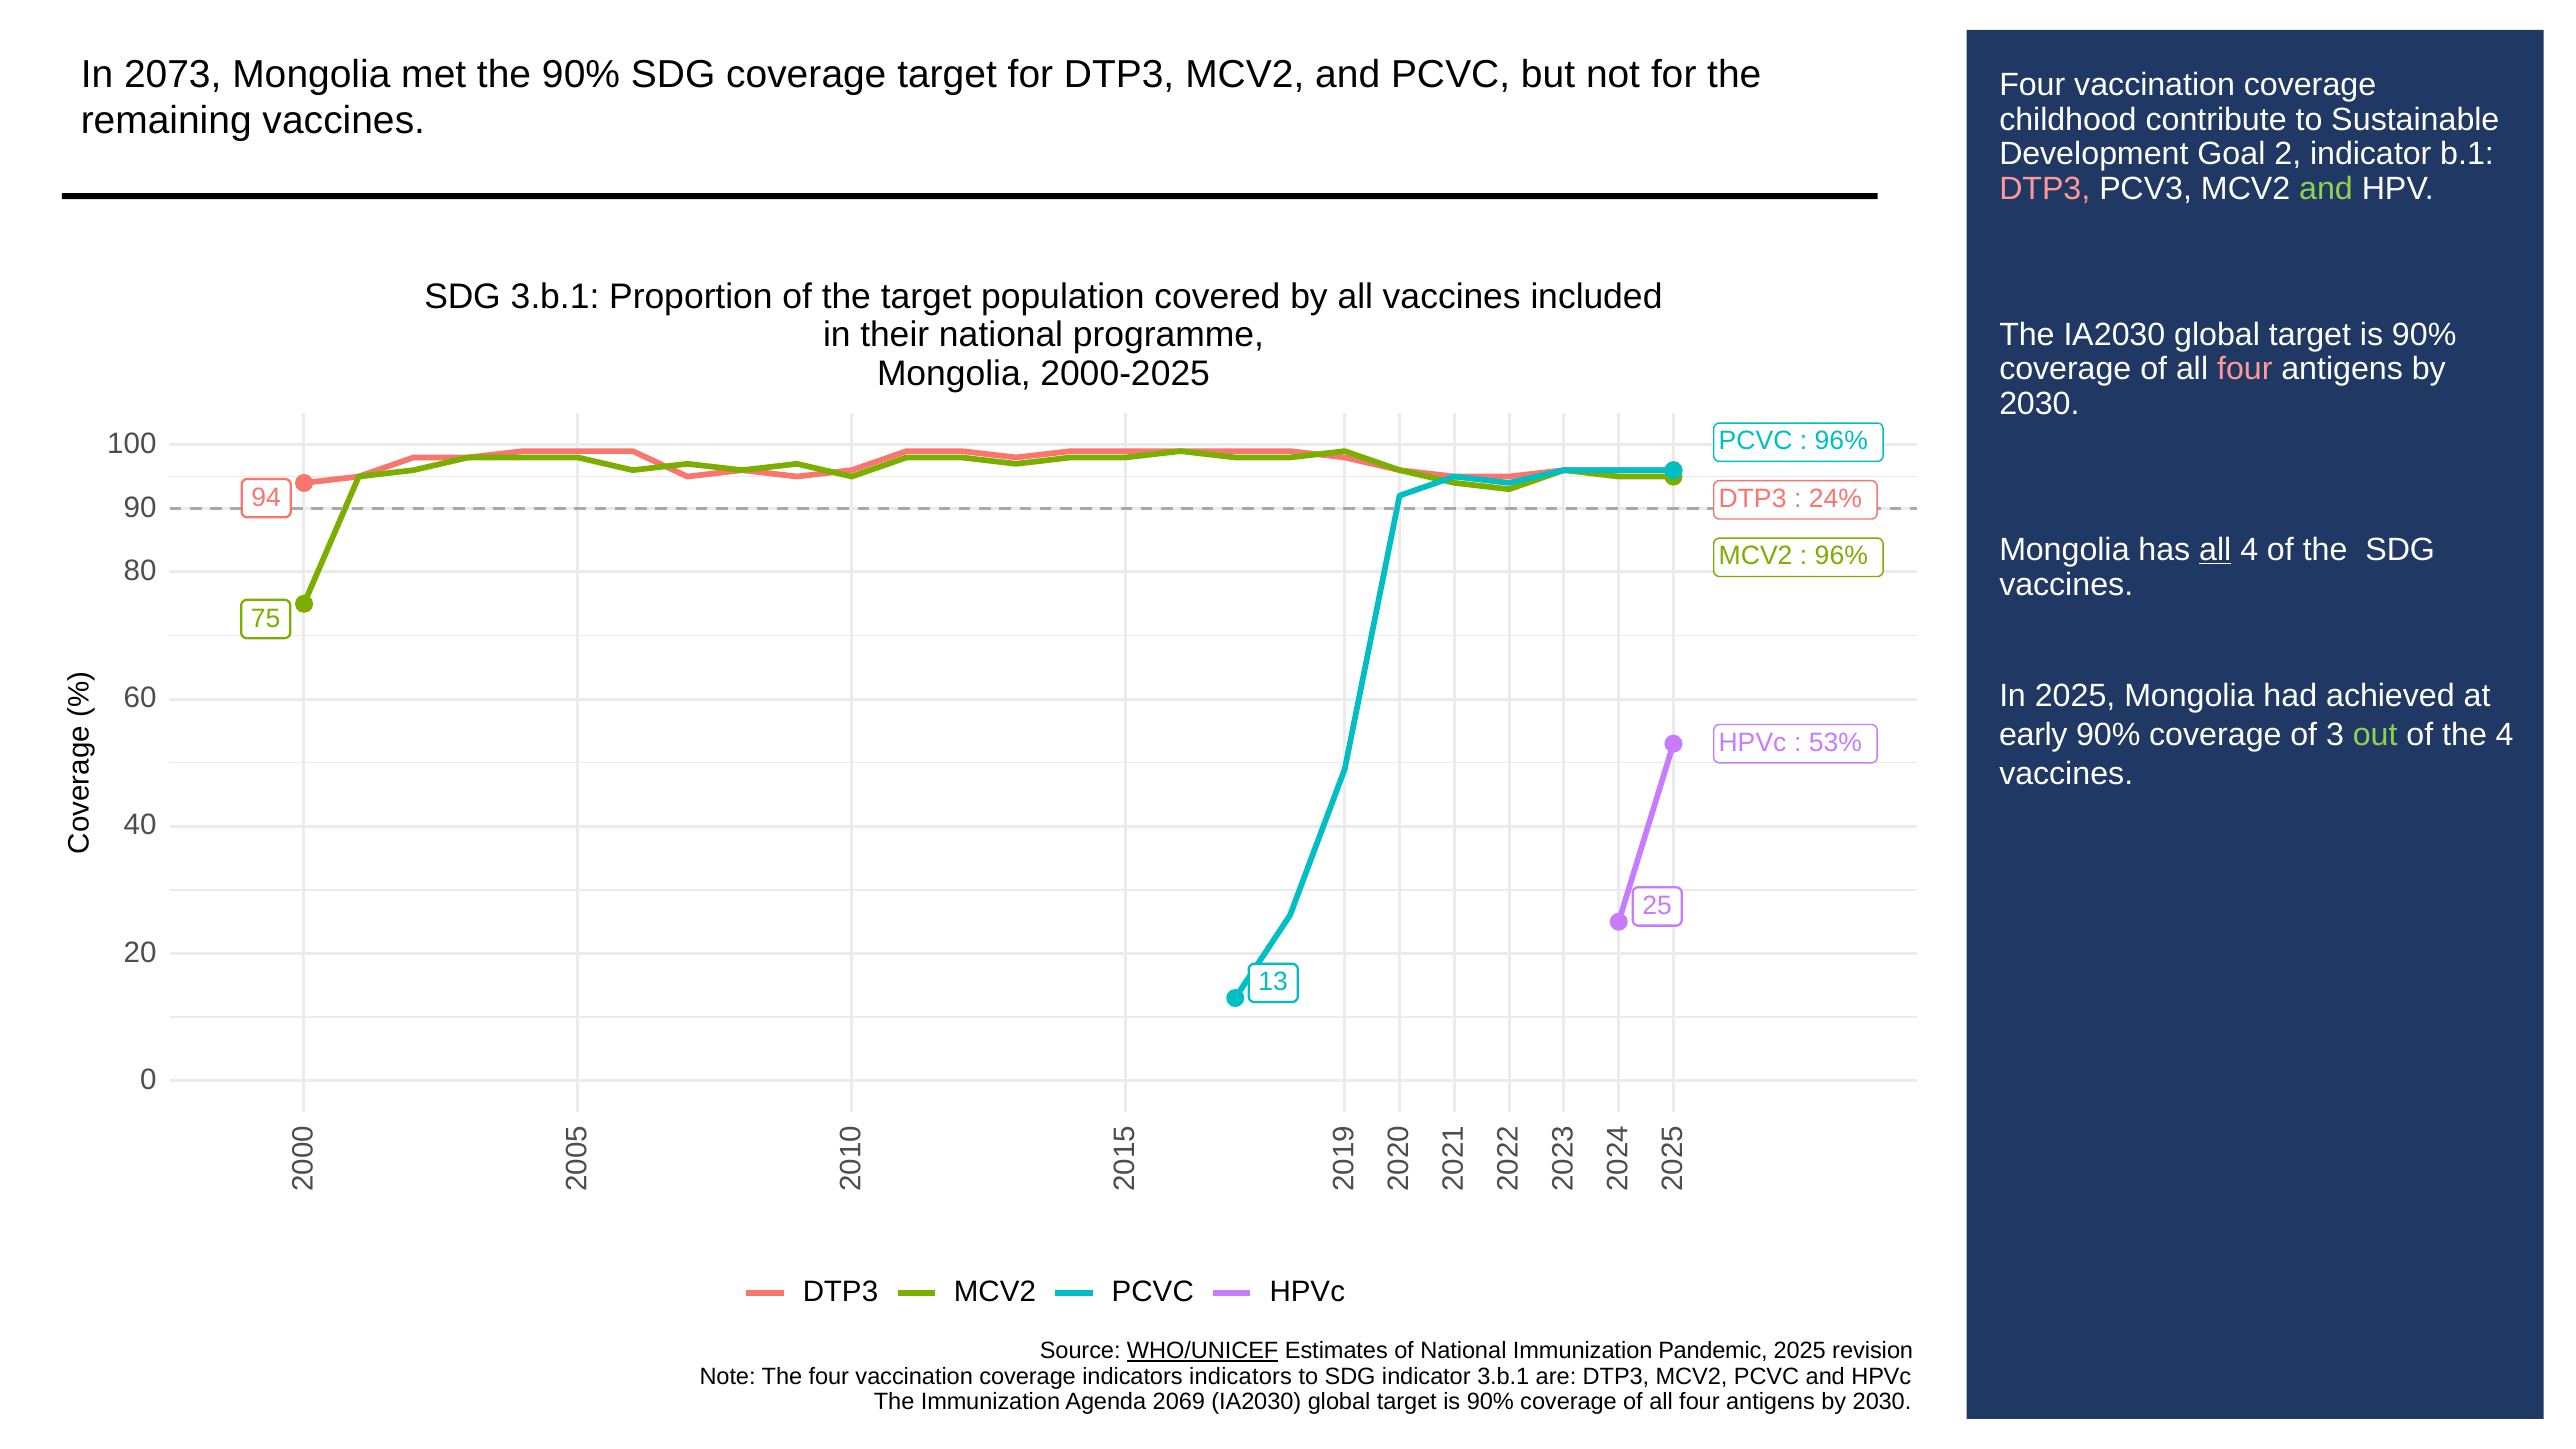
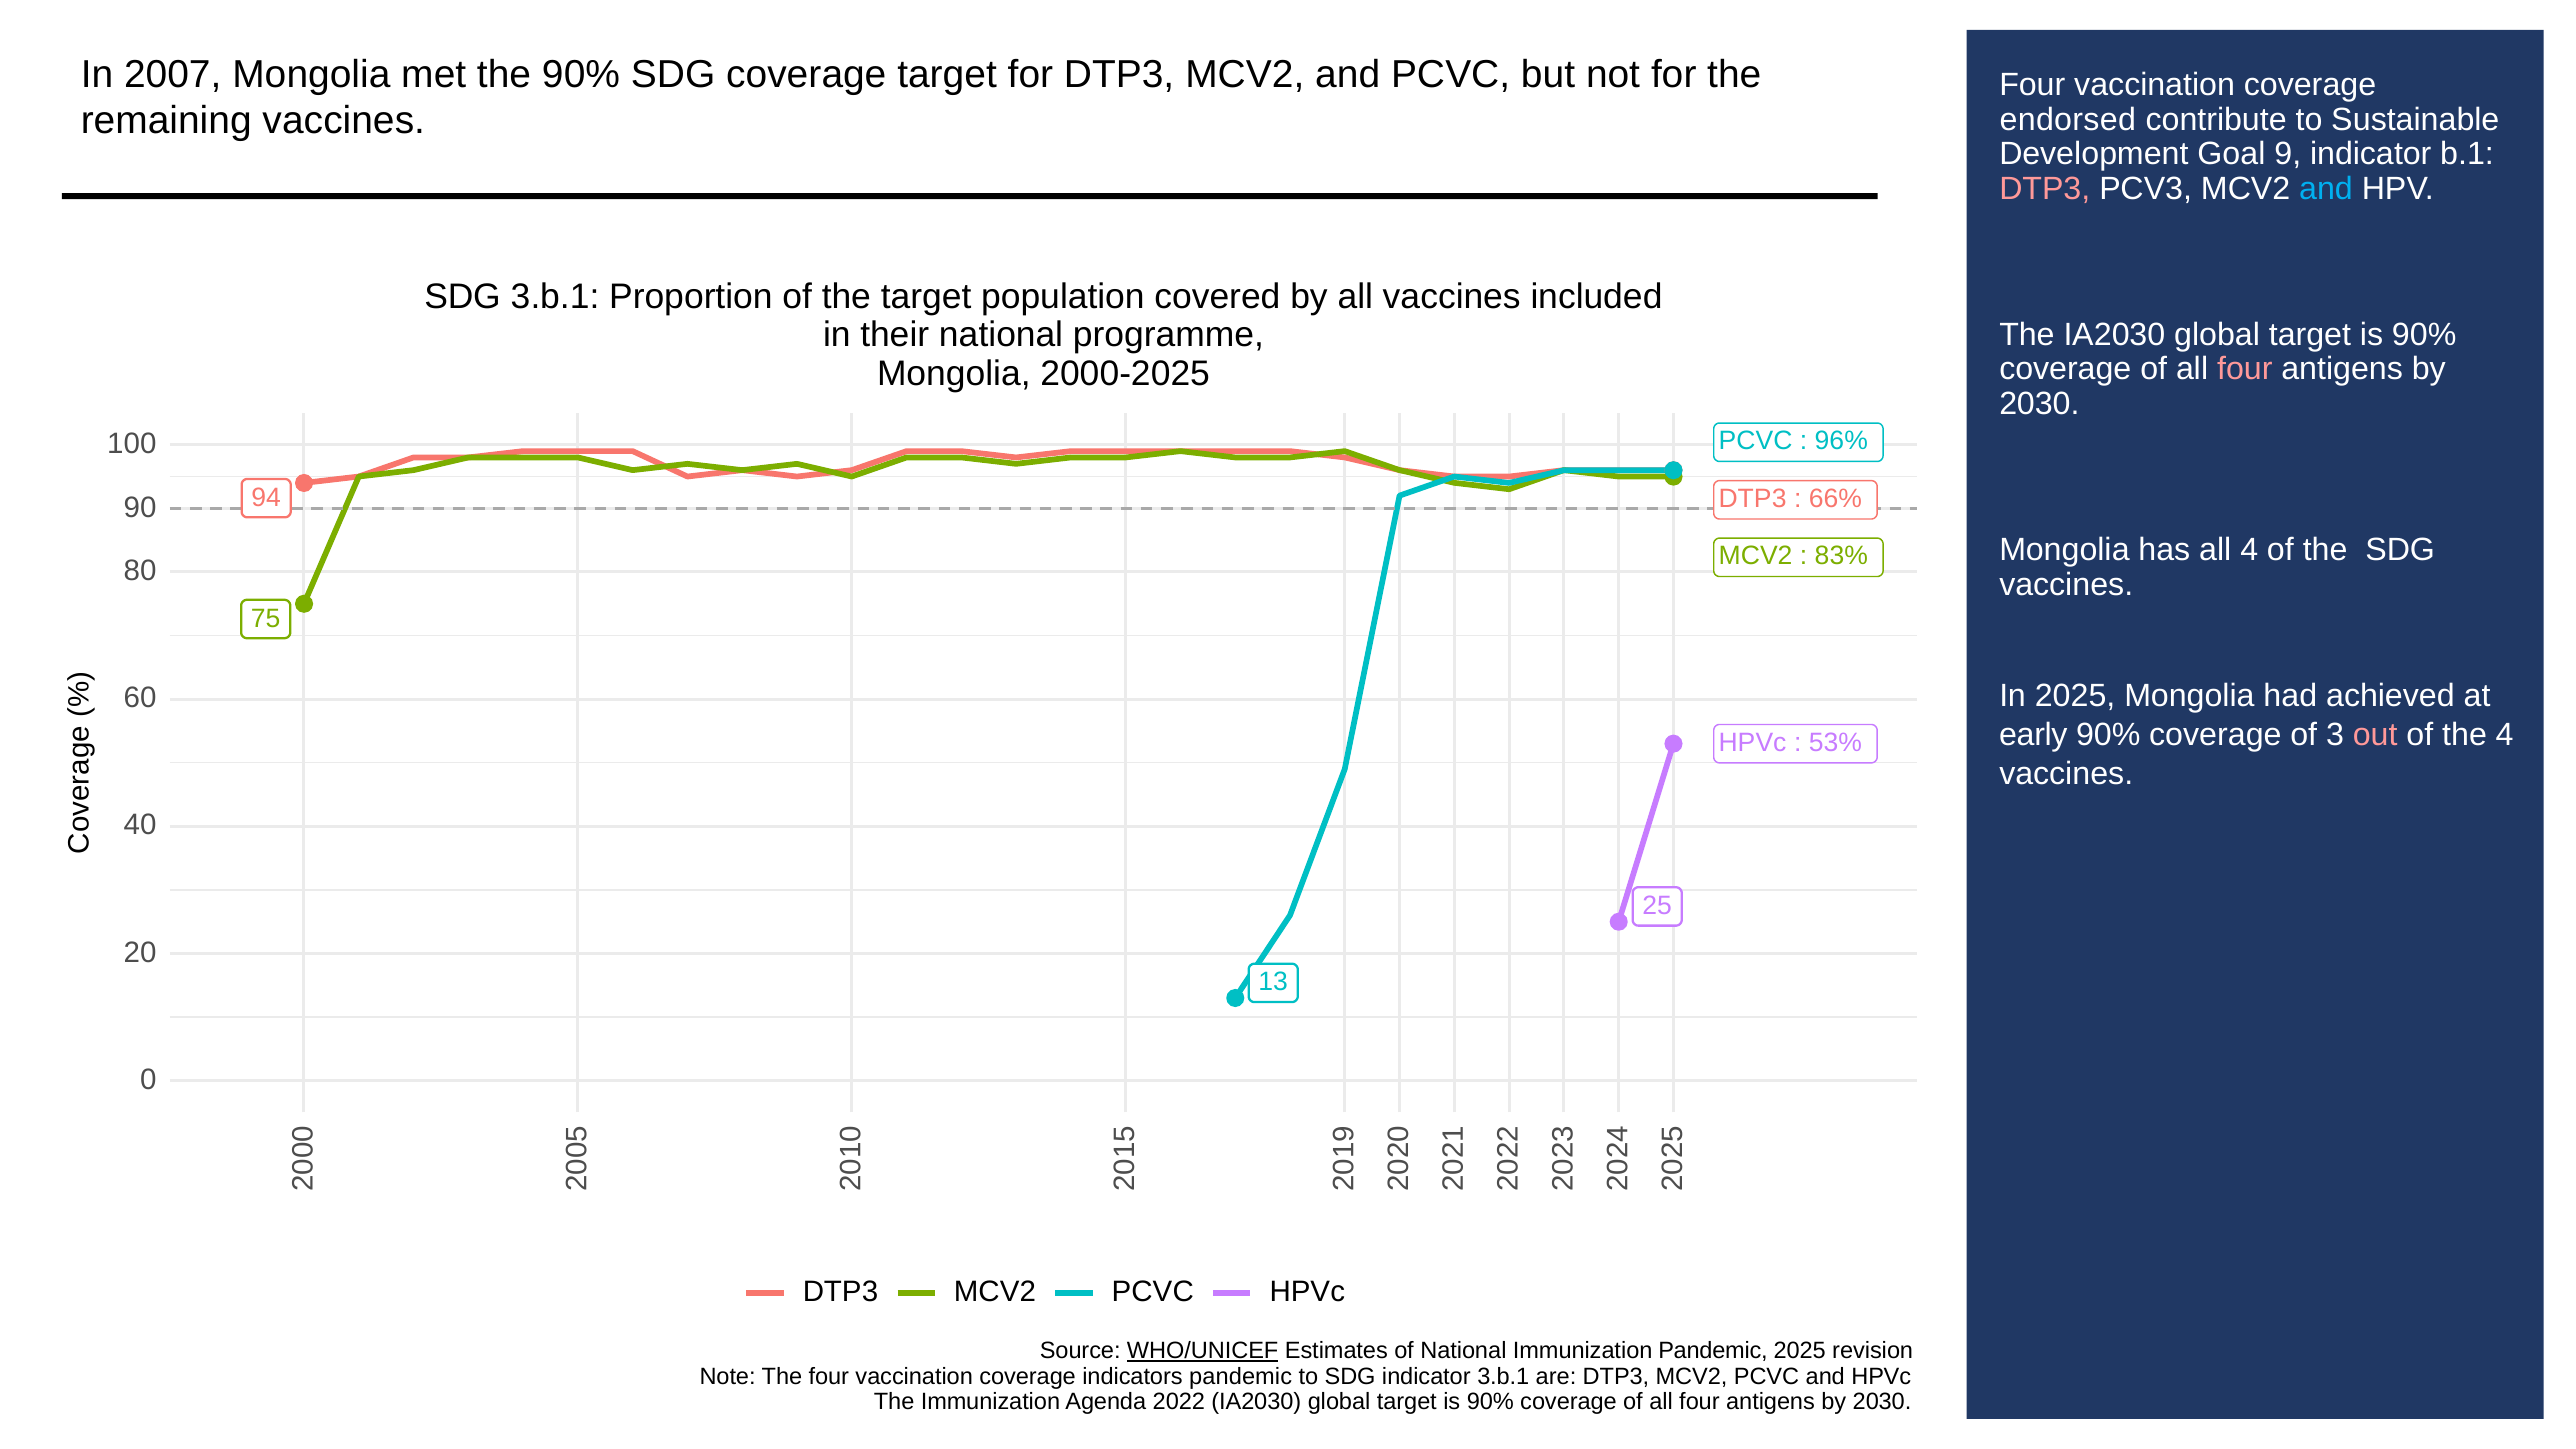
2073: 2073 -> 2007 (173, 74)
childhood: childhood -> endorsed (2068, 119)
Goal 2: 2 -> 9 (2288, 154)
and colour: light green -> light blue (2326, 189)
24%: 24% -> 66% (1835, 499)
all underline: present -> none (2215, 550)
96%: 96% -> 83% (1841, 556)
out colour: light green -> pink (2375, 735)
indicators indicators: indicators -> pandemic (1241, 1377)
2069: 2069 -> 2022 (1179, 1402)
